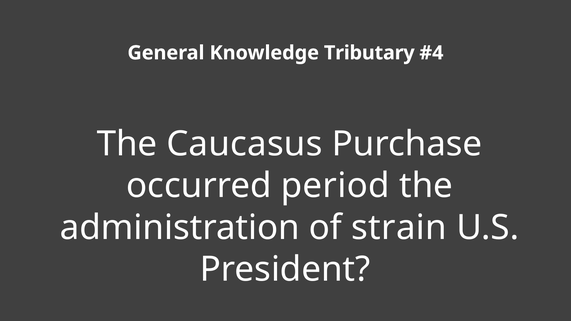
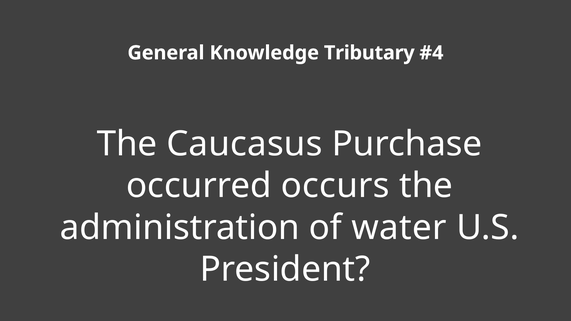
period: period -> occurs (335, 186)
strain: strain -> water (399, 228)
